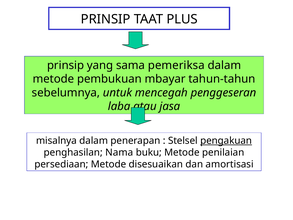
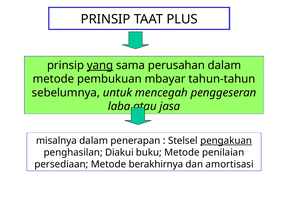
yang underline: none -> present (100, 65)
pemeriksa: pemeriksa -> perusahan (176, 65)
Nama: Nama -> Diakui (119, 152)
disesuaikan: disesuaikan -> berakhirnya (156, 164)
